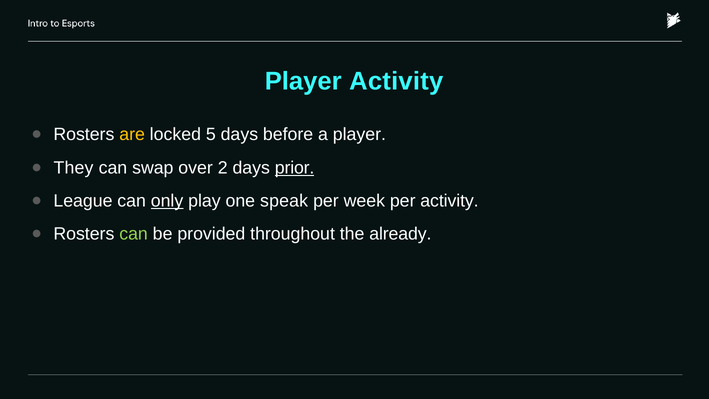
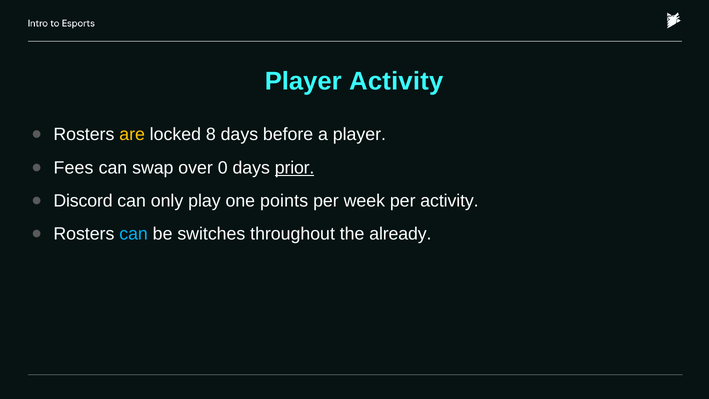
5: 5 -> 8 (211, 135)
They: They -> Fees (73, 168)
2: 2 -> 0 (223, 168)
League: League -> Discord (83, 201)
only underline: present -> none (167, 201)
speak: speak -> points (284, 201)
can colour: light green -> light blue (134, 234)
provided: provided -> switches (211, 234)
